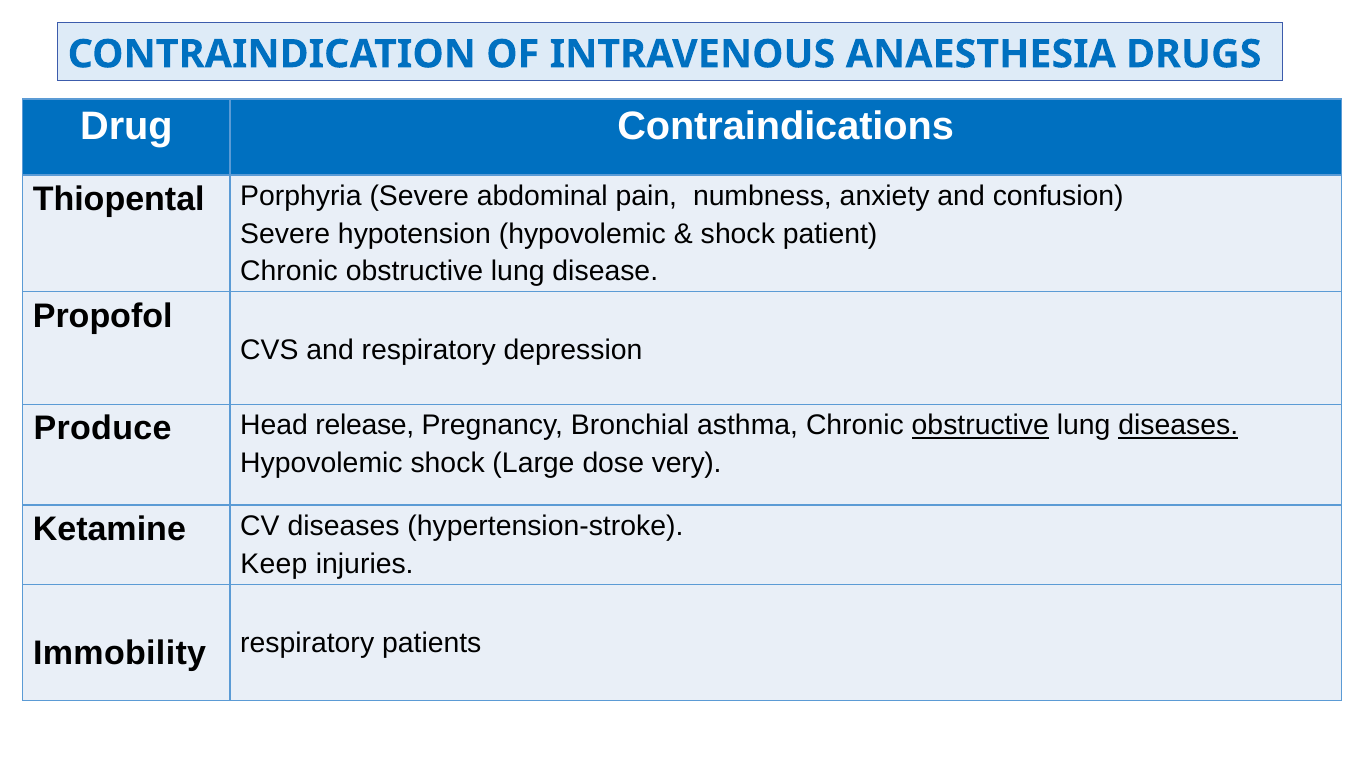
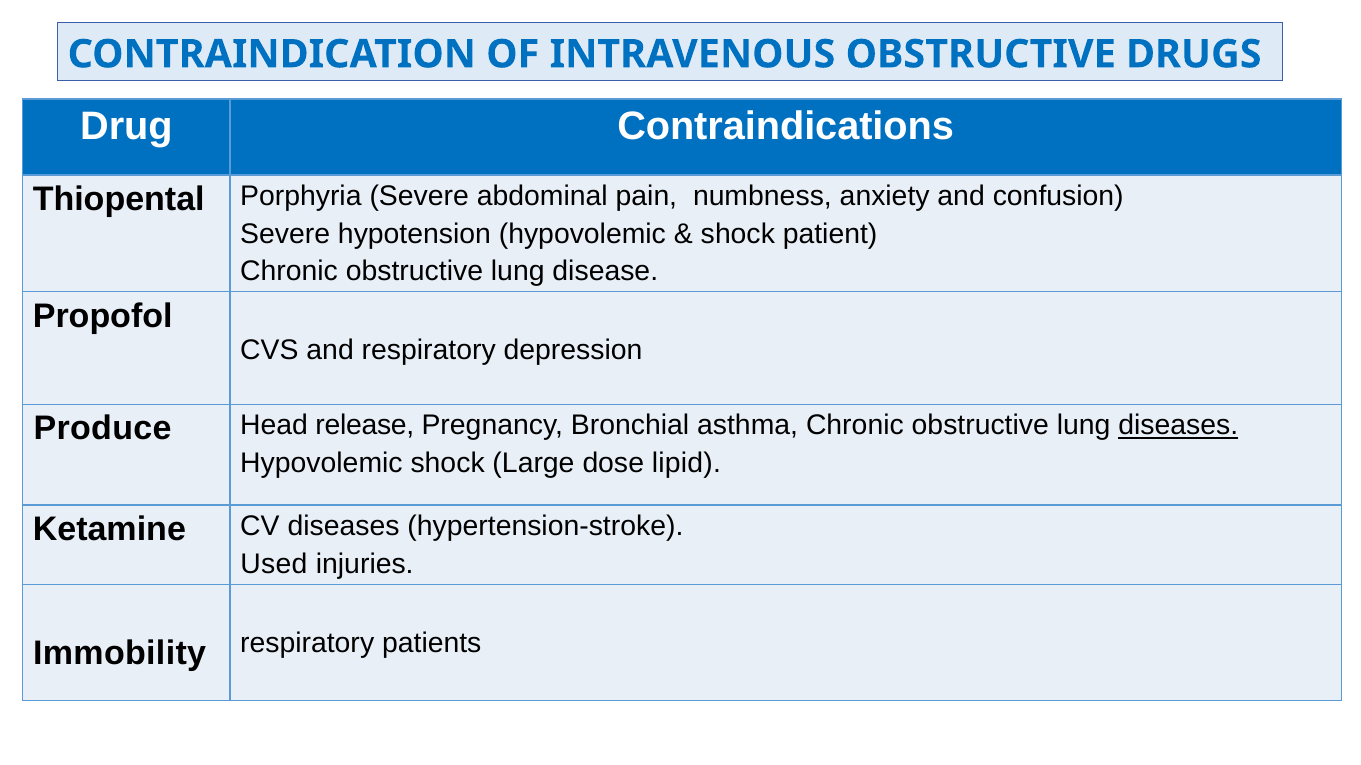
INTRAVENOUS ANAESTHESIA: ANAESTHESIA -> OBSTRUCTIVE (981, 54)
obstructive underline: present -> none (980, 426)
very: very -> lipid (686, 463)
Keep: Keep -> Used (274, 564)
